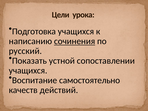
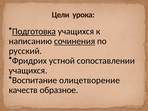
Подготовка underline: none -> present (34, 31)
Показать: Показать -> Фридрих (29, 61)
самостоятельно: самостоятельно -> олицетворение (90, 80)
действий: действий -> образное (59, 90)
